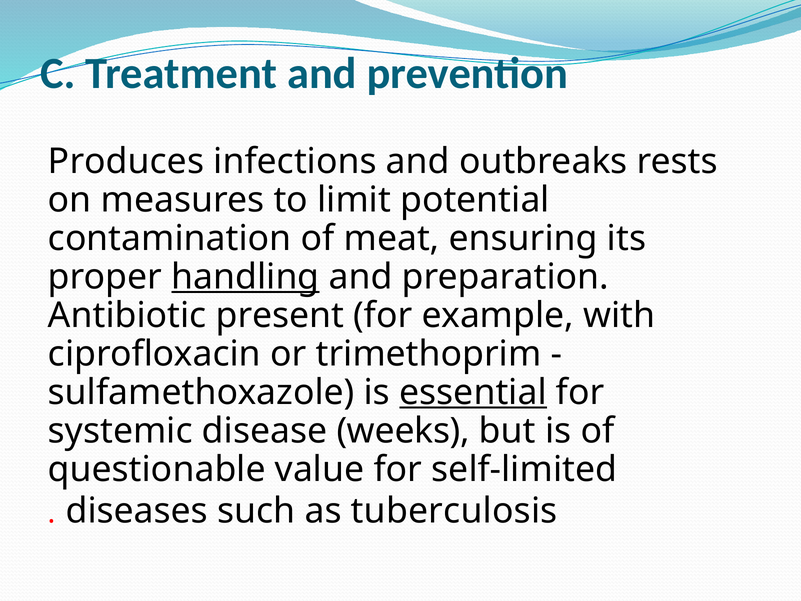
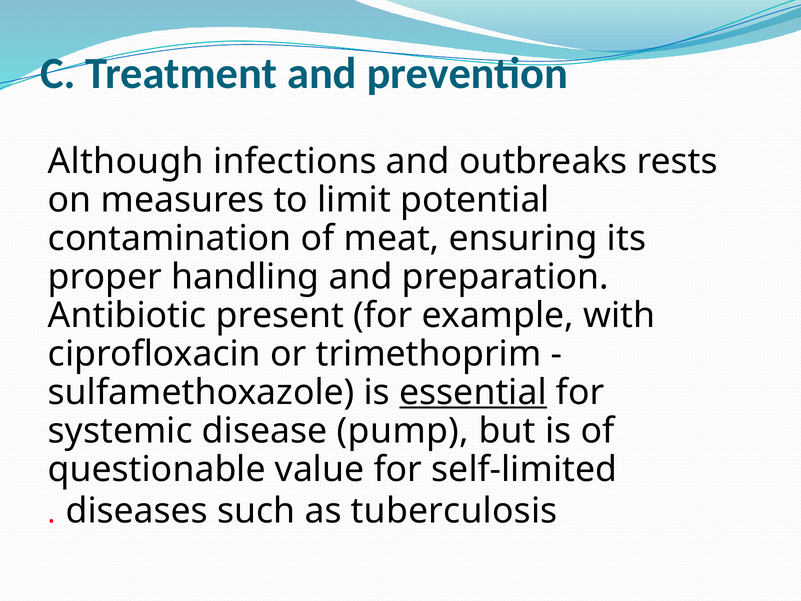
Produces: Produces -> Although (126, 161)
handling underline: present -> none (245, 277)
weeks: weeks -> pump (403, 431)
